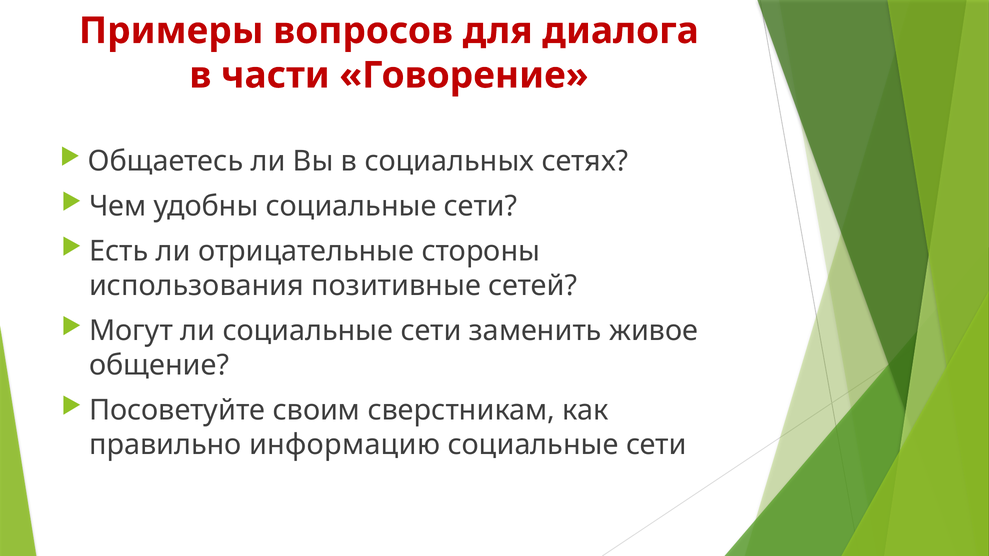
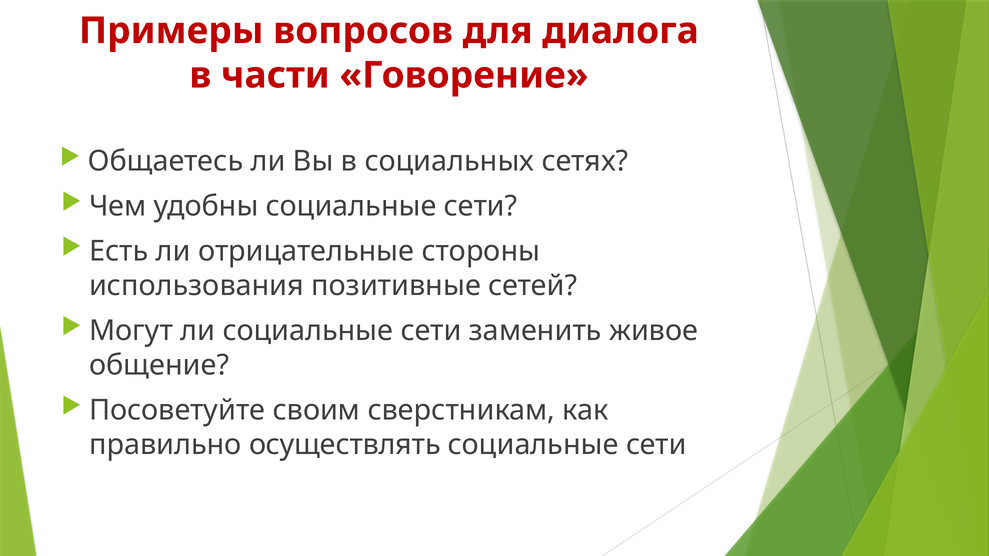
информацию: информацию -> осуществлять (345, 445)
